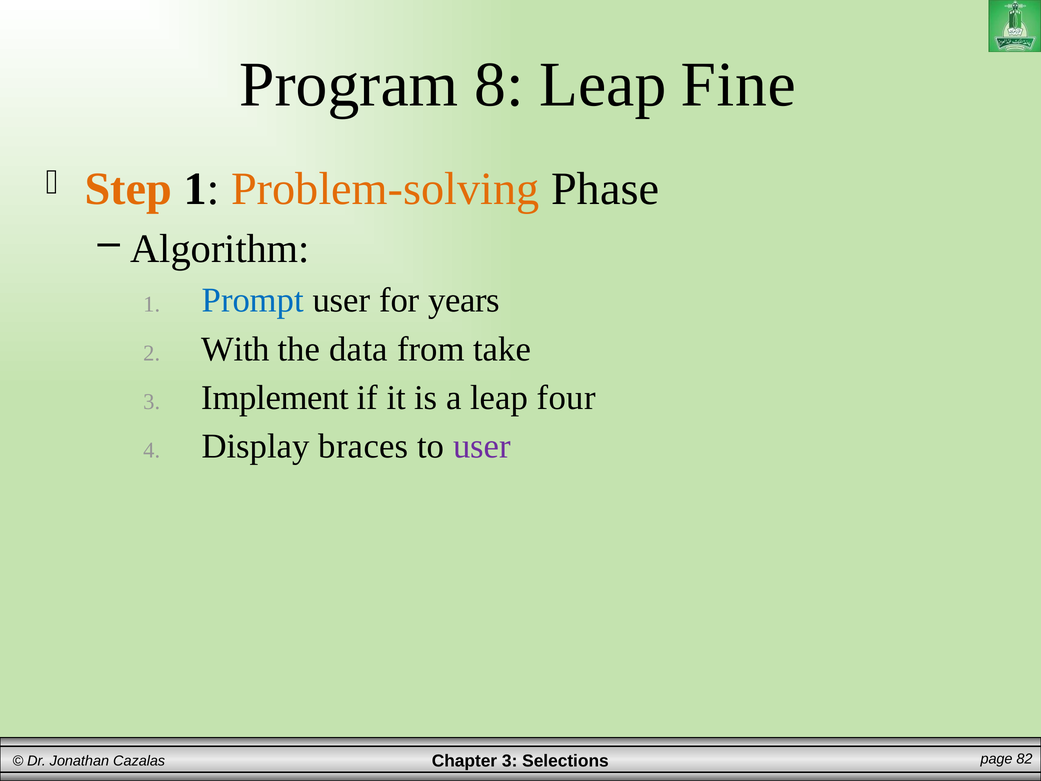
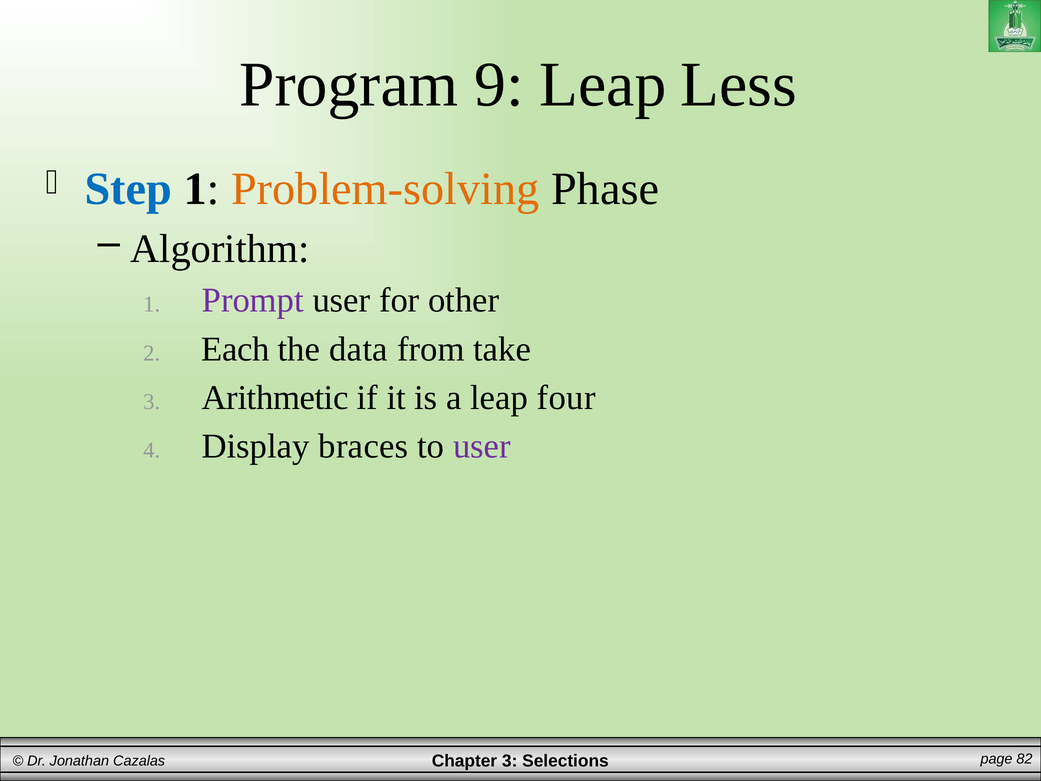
8: 8 -> 9 (499, 85)
Fine: Fine -> Less (739, 85)
Step colour: orange -> blue (128, 189)
Prompt colour: blue -> purple (253, 300)
years: years -> other (464, 300)
With: With -> Each (236, 349)
Implement: Implement -> Arithmetic (275, 398)
